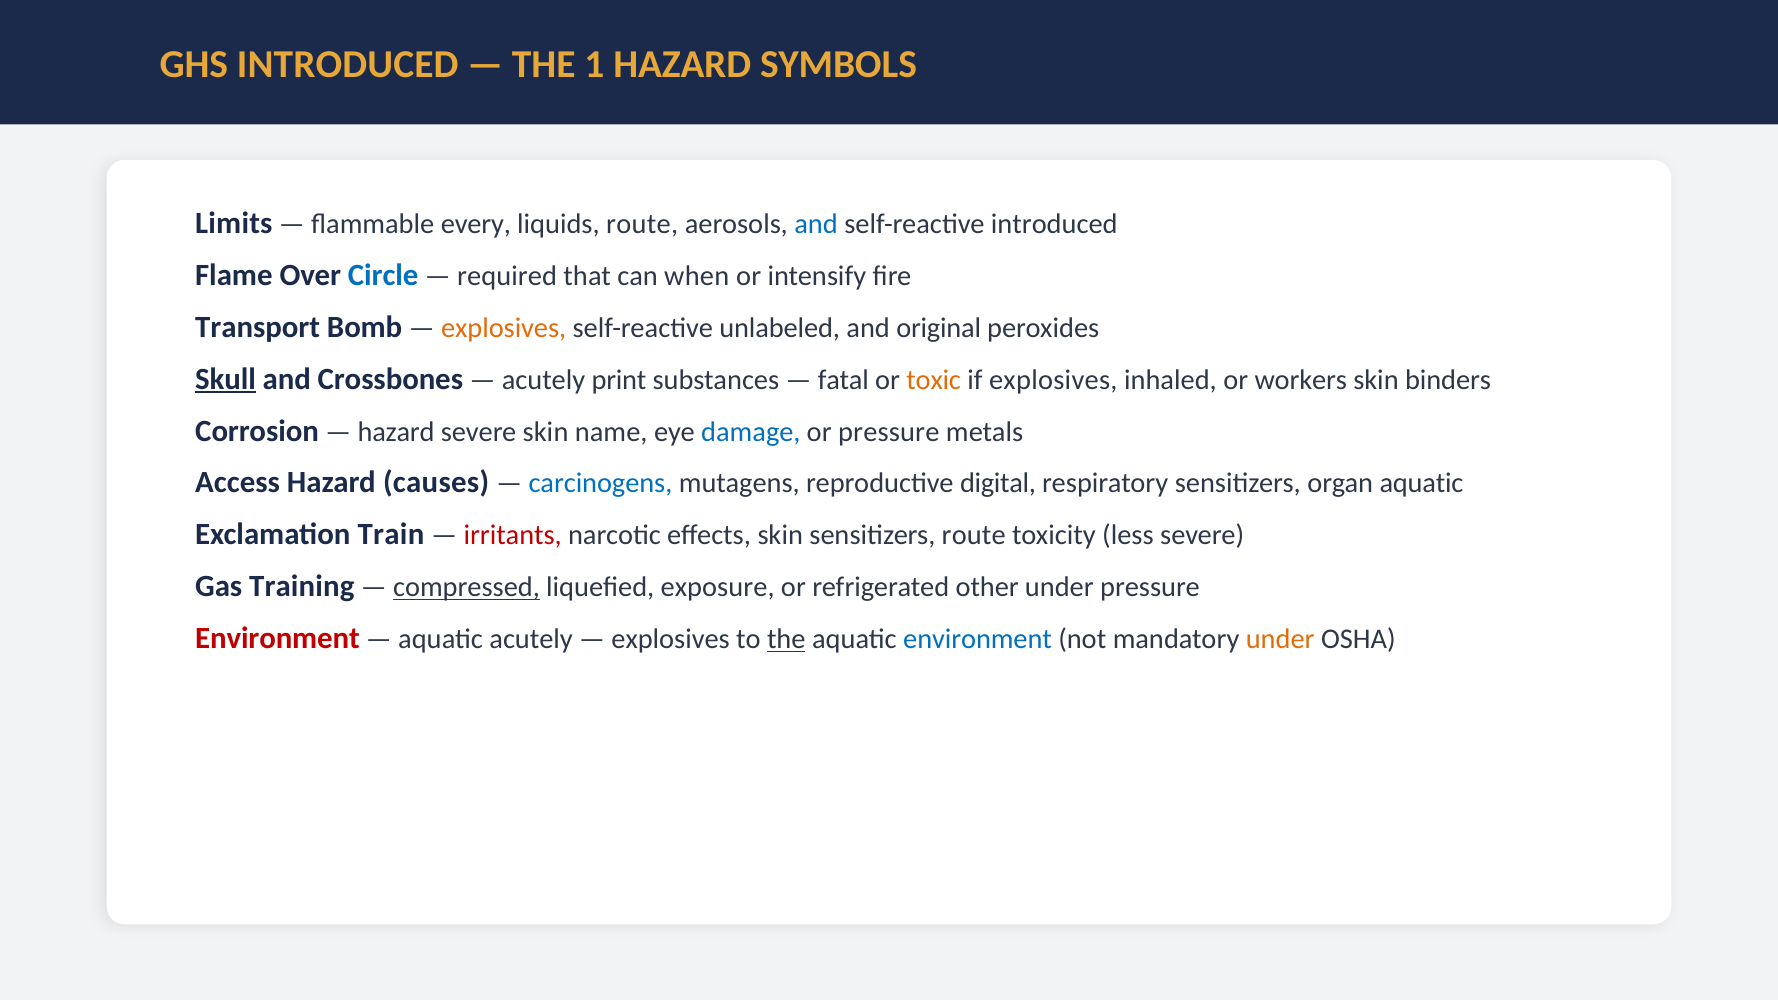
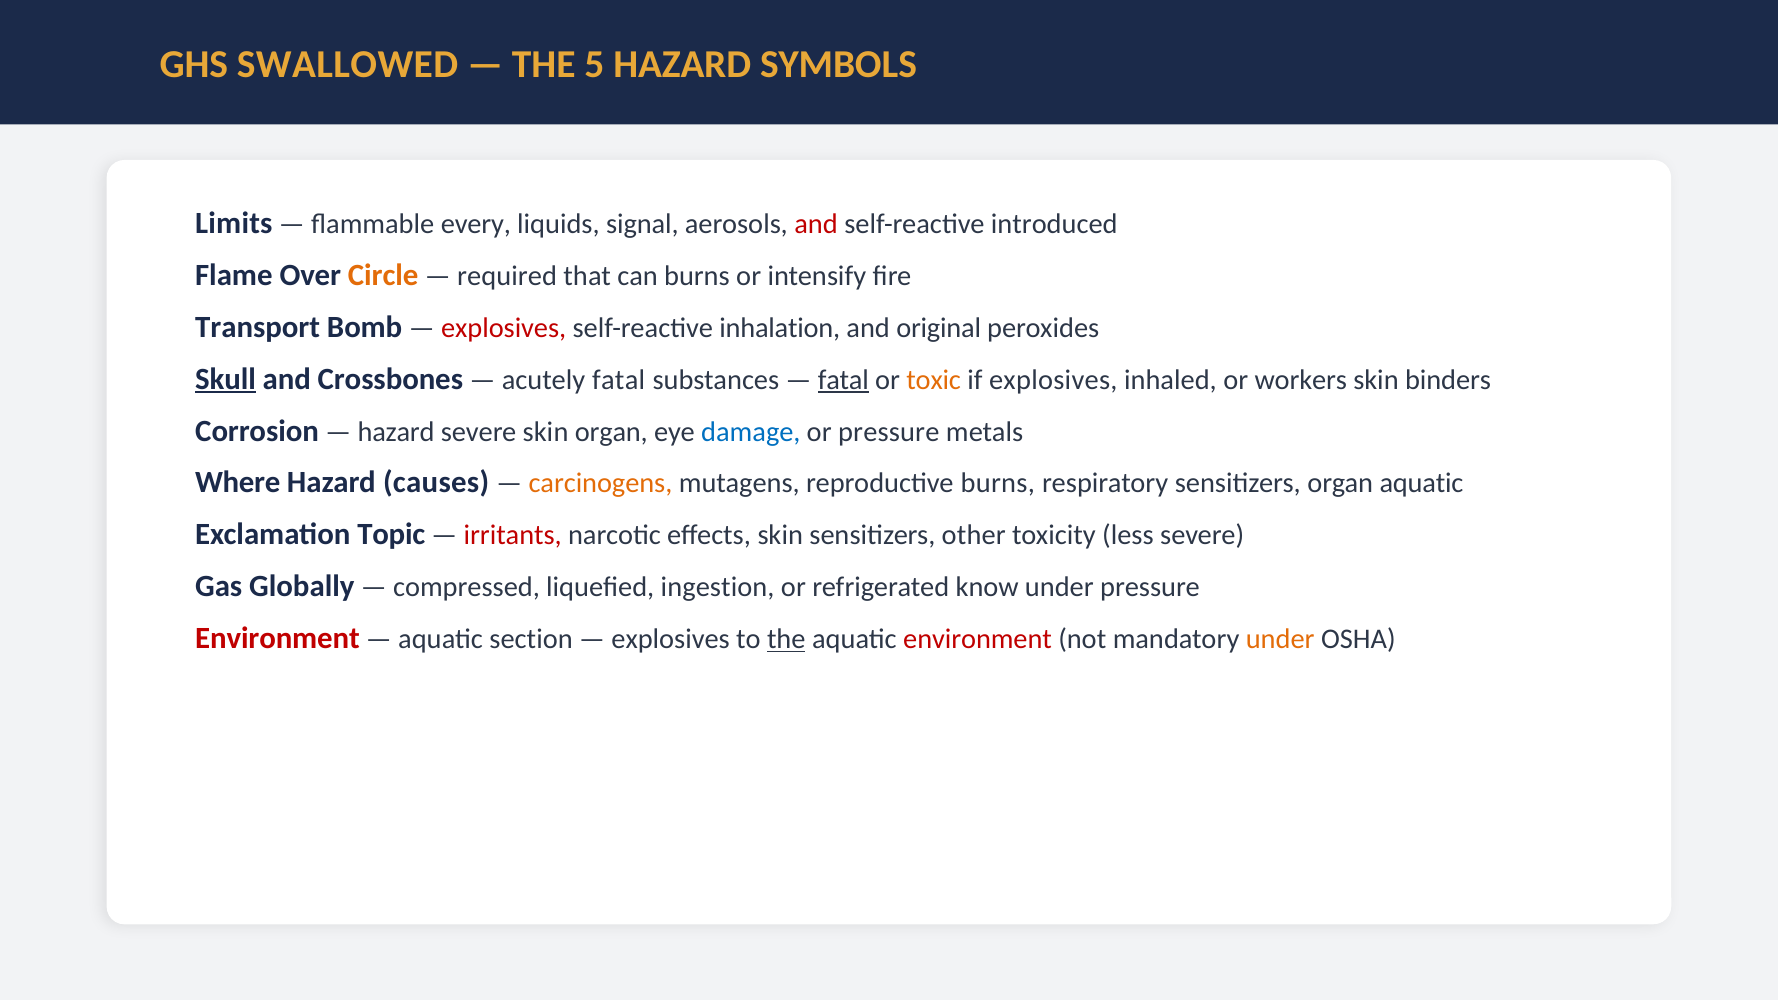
GHS INTRODUCED: INTRODUCED -> SWALLOWED (348, 65)
1: 1 -> 5 (594, 65)
liquids route: route -> signal (642, 224)
and colour: blue -> red (816, 224)
Circle colour: blue -> orange (383, 275)
can when: when -> burns (697, 276)
explosives colour: orange -> red (504, 328)
unlabeled: unlabeled -> inhalation (780, 328)
acutely print: print -> fatal (619, 380)
fatal underline: none -> present (843, 380)
skin name: name -> organ (611, 432)
Access: Access -> Where (238, 483)
carcinogens colour: blue -> orange (600, 484)
reproductive digital: digital -> burns (998, 484)
Train: Train -> Topic (391, 535)
sensitizers route: route -> other (974, 536)
Training: Training -> Globally (302, 587)
compressed underline: present -> none (466, 587)
exposure: exposure -> ingestion (718, 587)
other: other -> know (987, 587)
aquatic acutely: acutely -> section (531, 639)
environment colour: blue -> red (978, 639)
